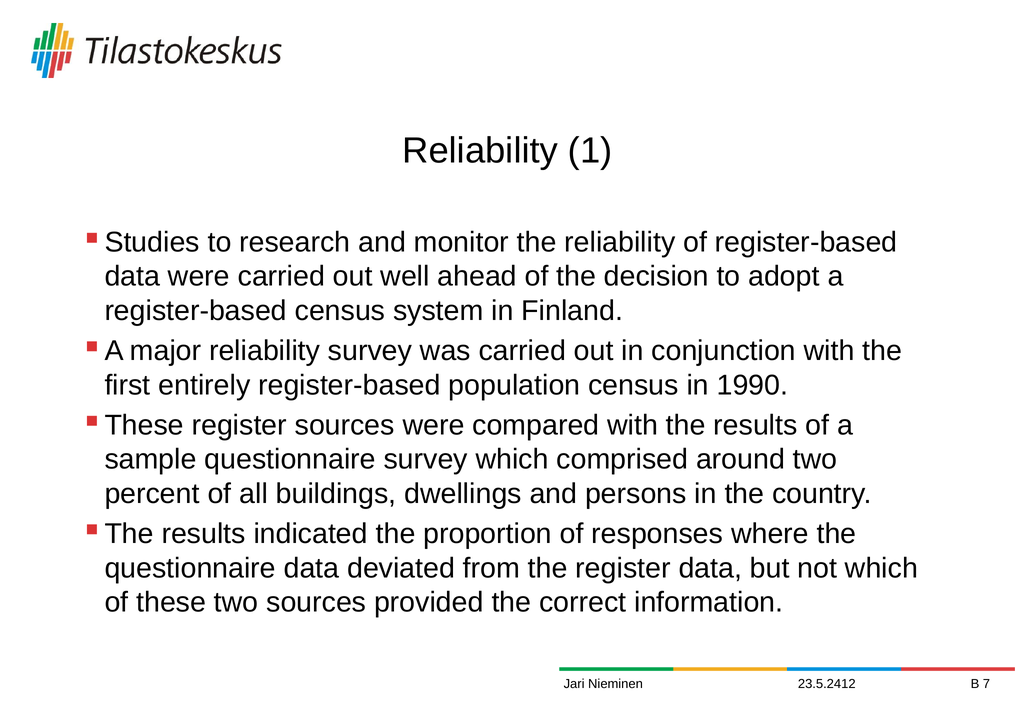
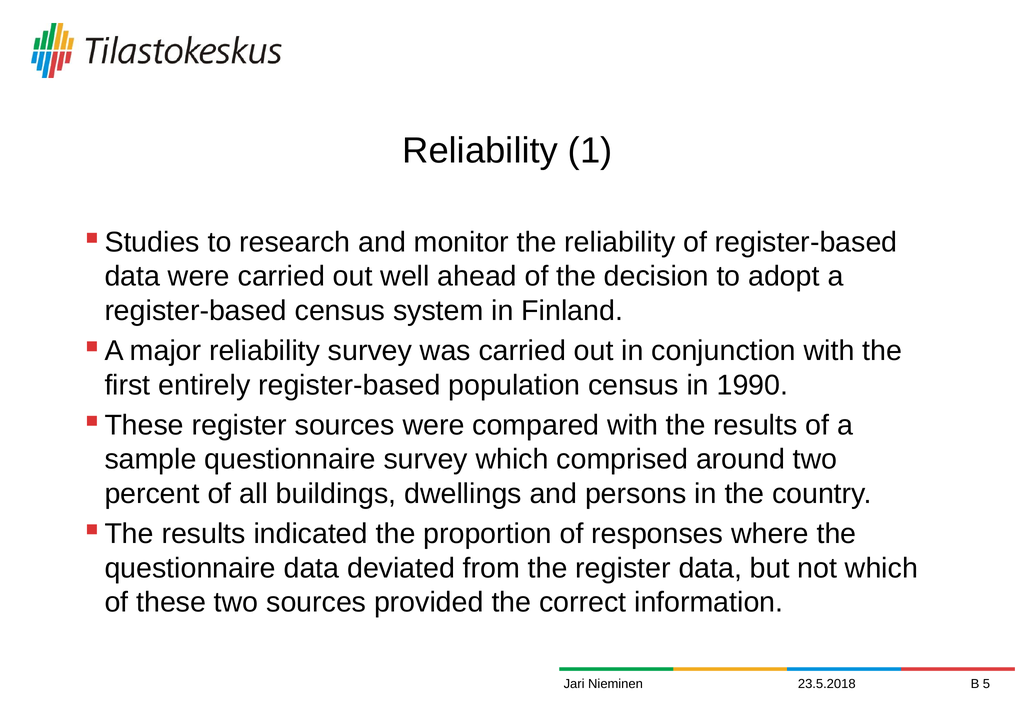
23.5.2412: 23.5.2412 -> 23.5.2018 (827, 685)
7: 7 -> 5 (986, 685)
